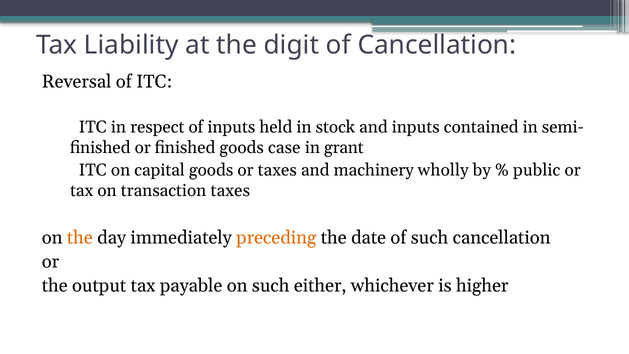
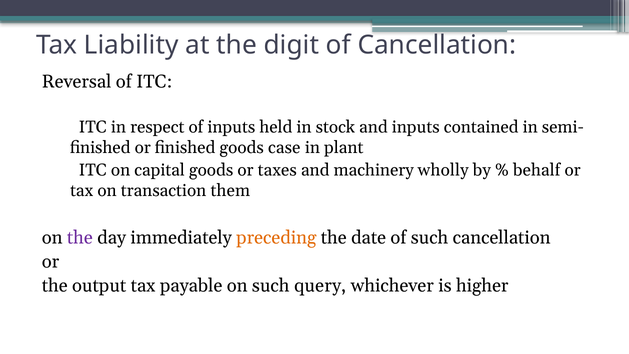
grant: grant -> plant (344, 148)
public: public -> behalf (537, 170)
transaction taxes: taxes -> them (230, 191)
the colour: orange -> purple (80, 238)
either: either -> query (320, 286)
